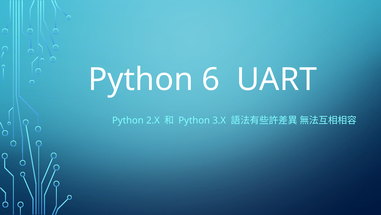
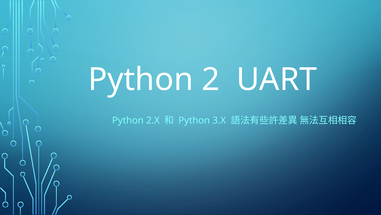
6: 6 -> 2 (211, 79)
